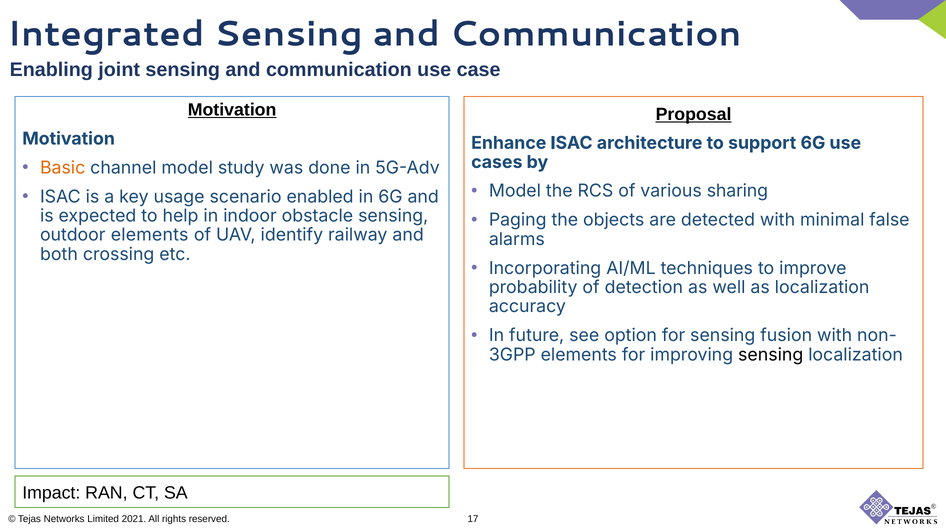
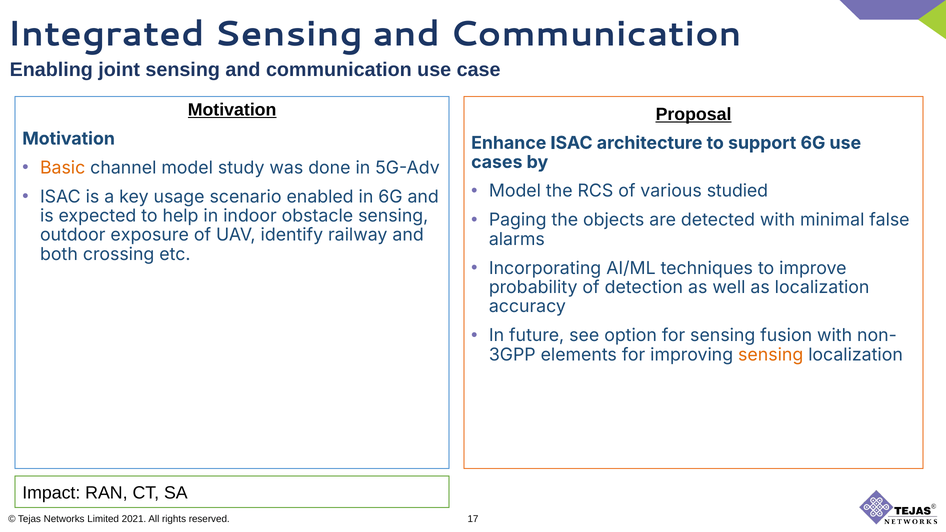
sharing: sharing -> studied (737, 191)
outdoor elements: elements -> exposure (150, 235)
sensing colour: black -> orange (771, 355)
